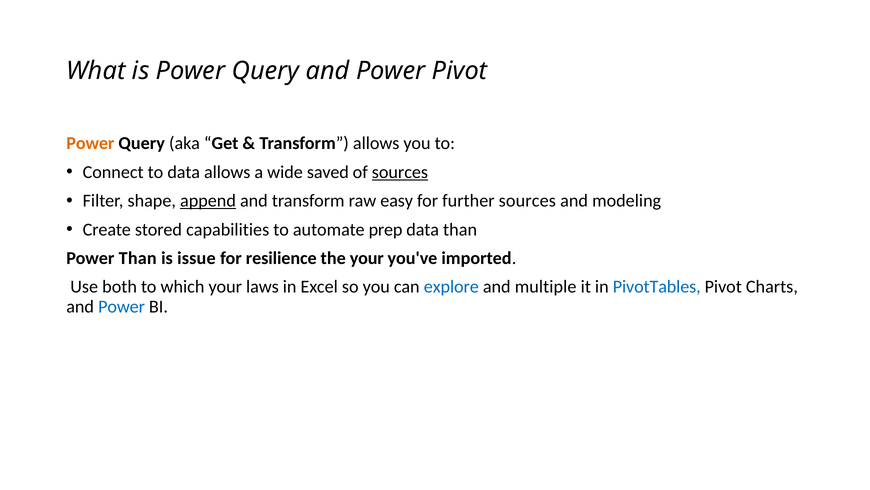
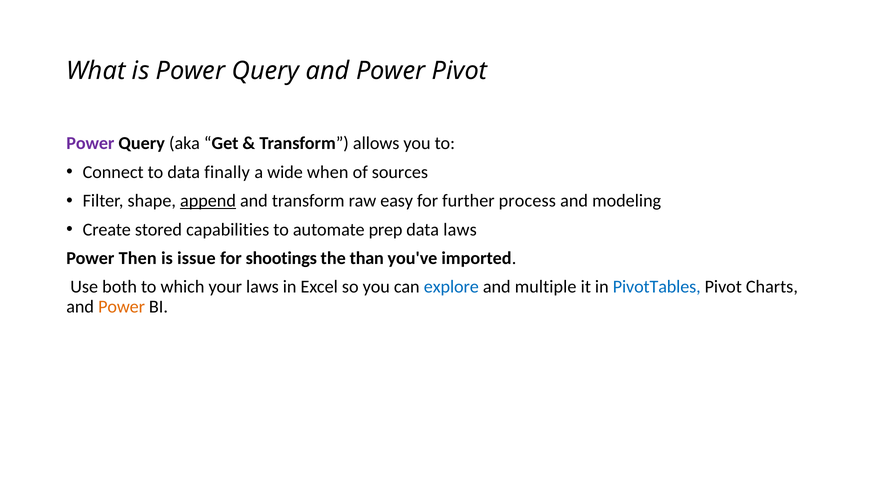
Power colour: orange -> purple (90, 143)
data allows: allows -> finally (227, 172)
saved: saved -> when (328, 172)
sources underline: present -> none (400, 172)
further sources: sources -> process (527, 201)
data than: than -> laws (460, 229)
Power Than: Than -> Then (138, 258)
resilience: resilience -> shootings (281, 258)
the your: your -> than (367, 258)
Power colour: blue -> orange (122, 306)
